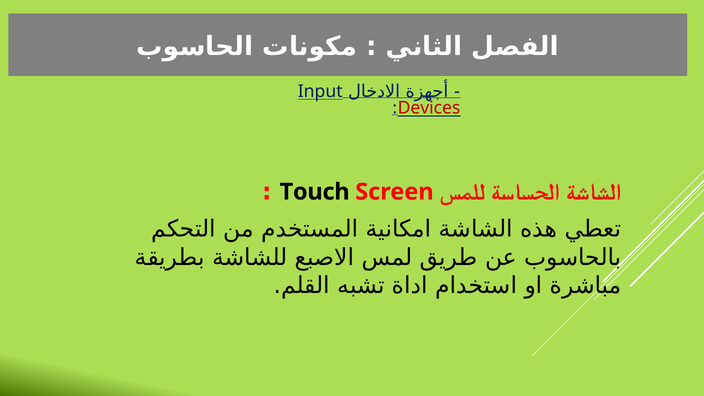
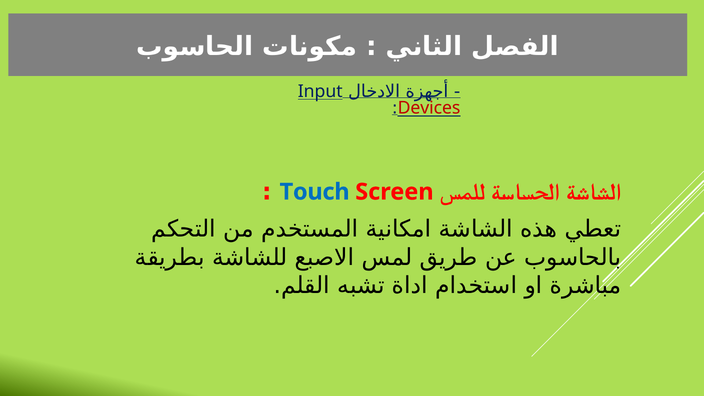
Touch colour: black -> blue (315, 192)
